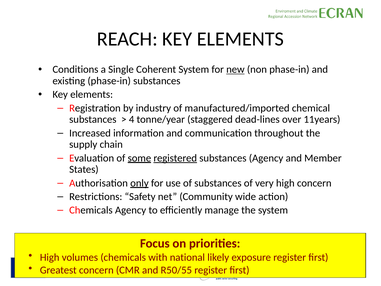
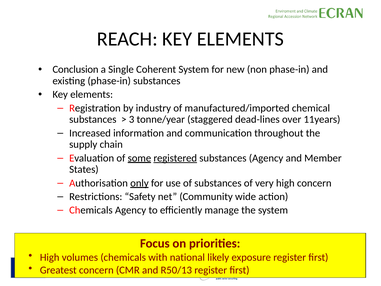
Conditions: Conditions -> Conclusion (75, 69)
new underline: present -> none (235, 69)
4: 4 -> 3 (132, 119)
R50/55: R50/55 -> R50/13 (176, 270)
